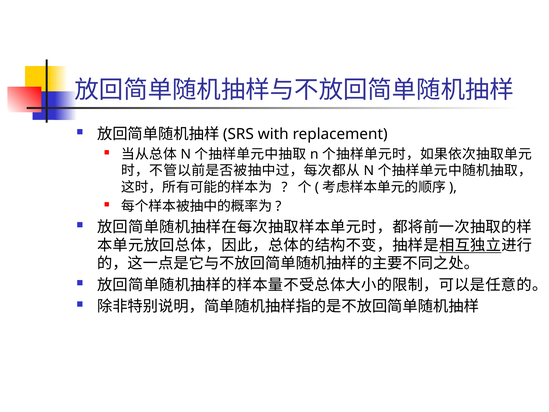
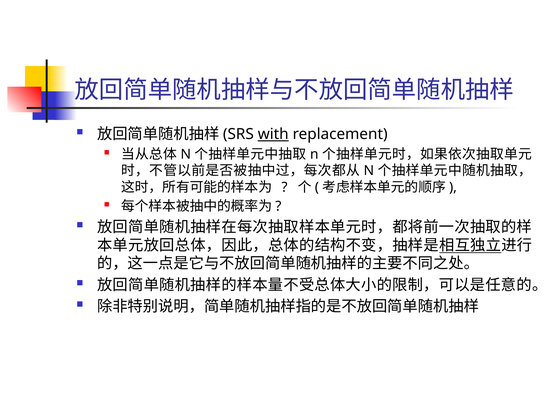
with underline: none -> present (273, 134)
